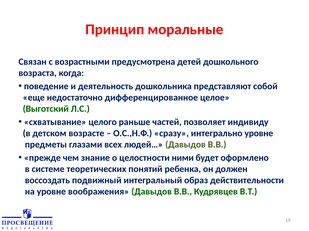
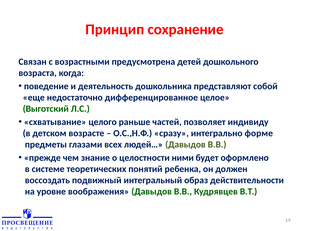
моральные: моральные -> сохранение (186, 30)
интегрально уровне: уровне -> форме (259, 134)
